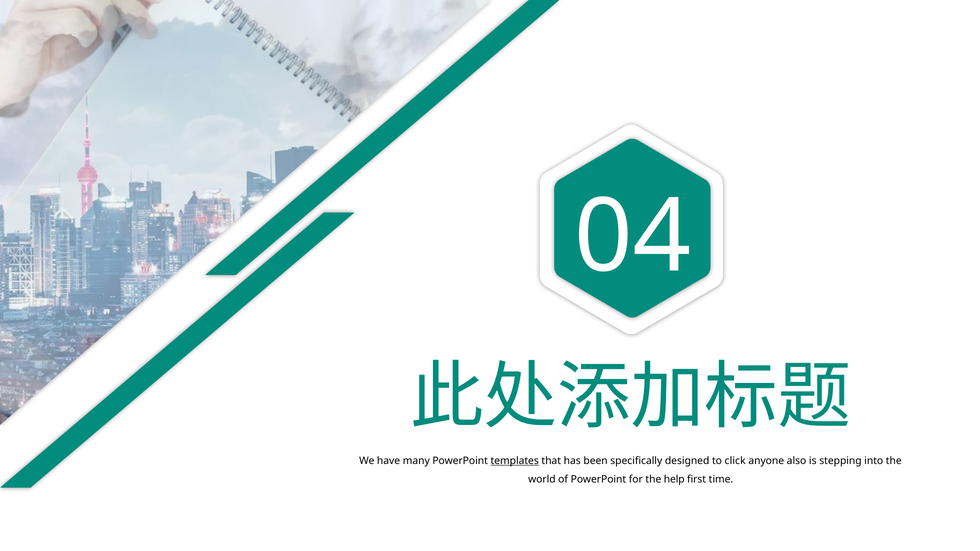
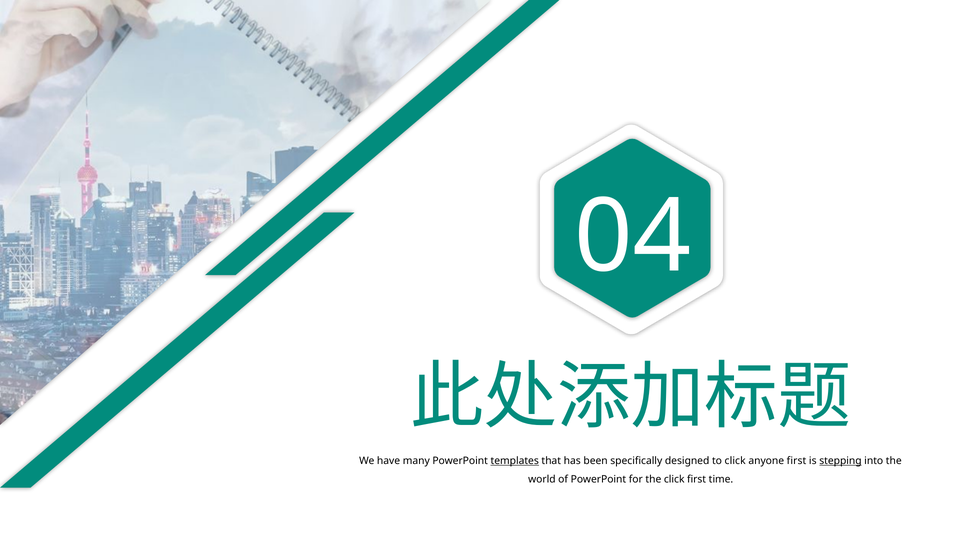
anyone also: also -> first (797, 461)
stepping underline: none -> present (840, 461)
the help: help -> click (674, 480)
